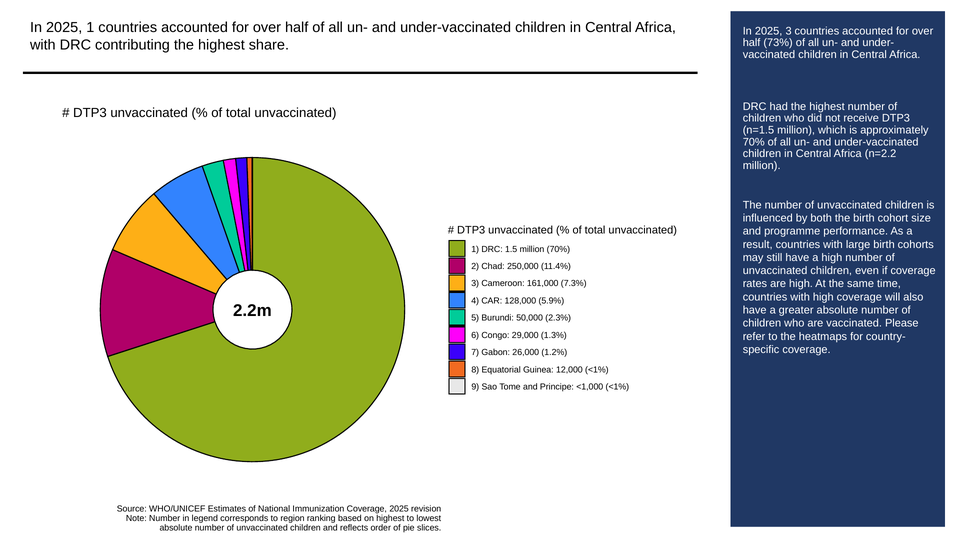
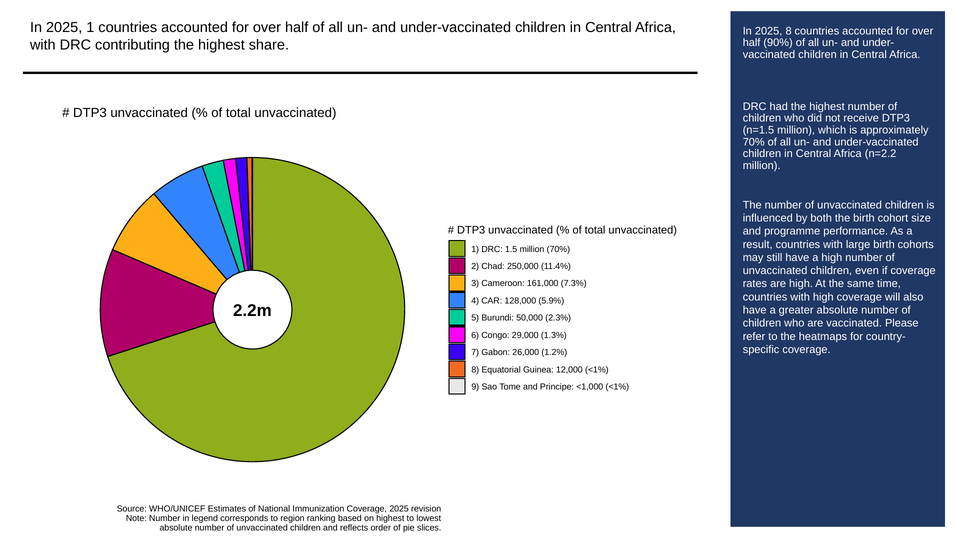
2025 3: 3 -> 8 (789, 31)
73%: 73% -> 90% (778, 43)
